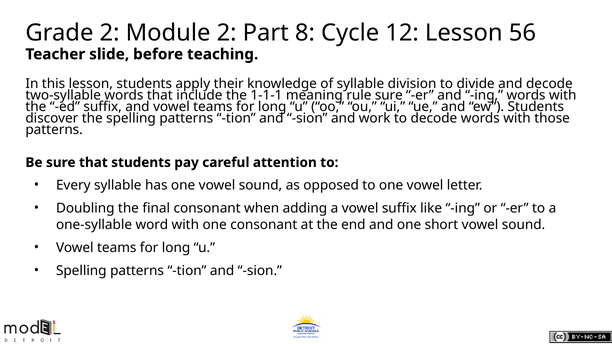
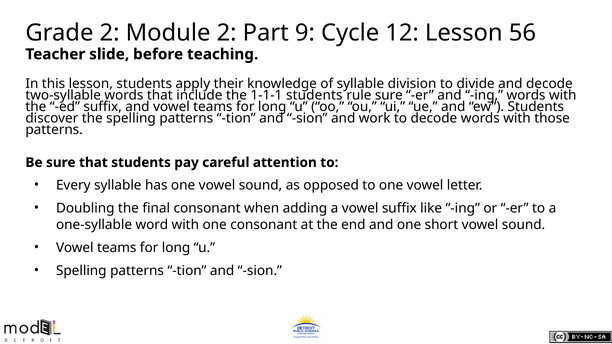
8: 8 -> 9 (305, 33)
1-1-1 meaning: meaning -> students (314, 95)
